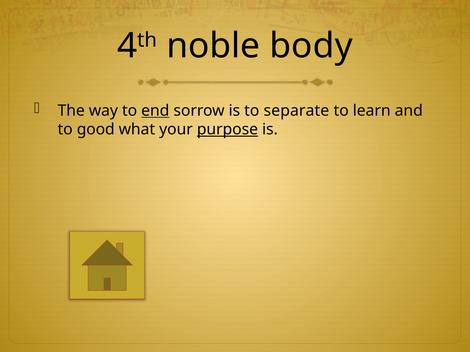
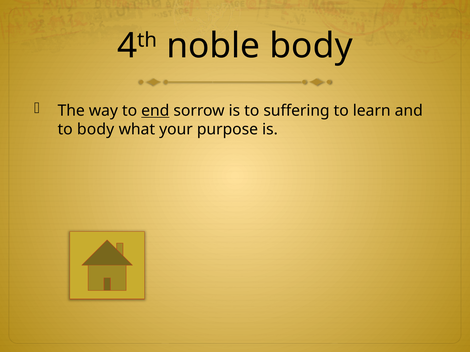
separate: separate -> suffering (297, 111)
to good: good -> body (96, 130)
purpose underline: present -> none (227, 130)
